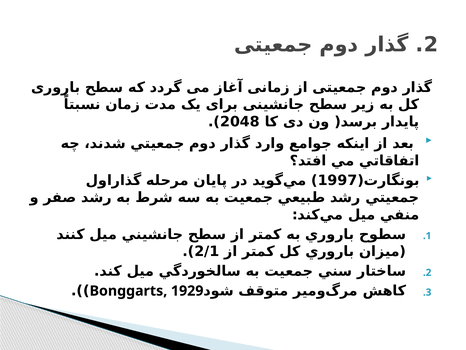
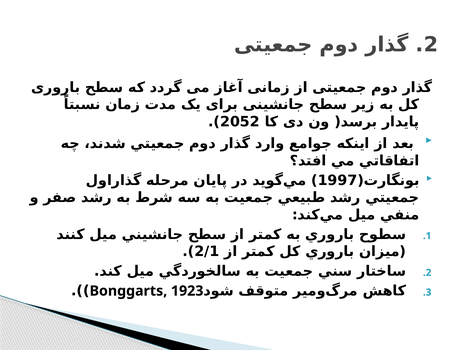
2048: 2048 -> 2052 (240, 121)
1929: 1929 -> 1923 (187, 290)
